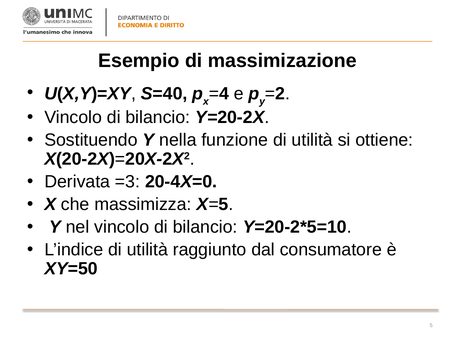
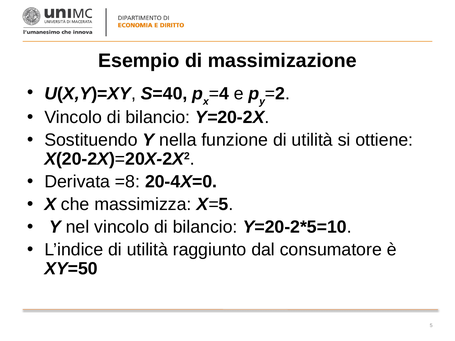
=3: =3 -> =8 (127, 182)
